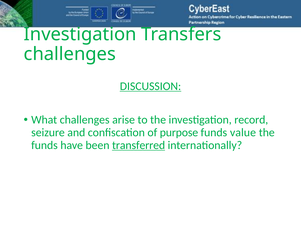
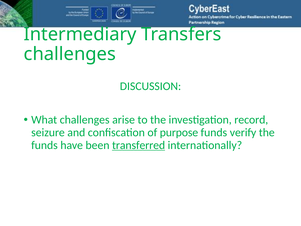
Investigation: Investigation -> Intermediary (80, 34)
DISCUSSION underline: present -> none (150, 86)
value: value -> verify (243, 132)
